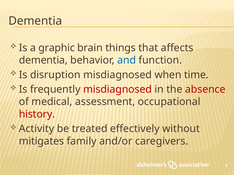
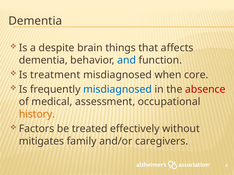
graphic: graphic -> despite (57, 48)
disruption: disruption -> treatment (55, 75)
time: time -> core (196, 75)
misdiagnosed colour: red -> blue (118, 90)
history colour: red -> orange (37, 115)
Activity: Activity -> Factors (37, 129)
